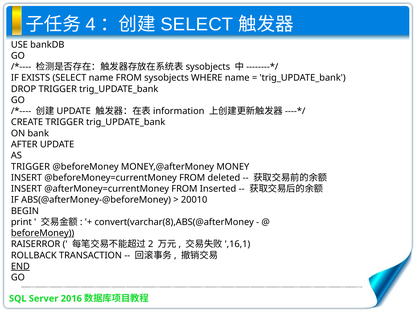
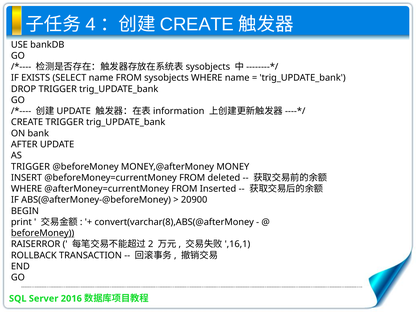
SELECT: SELECT -> CREATE (197, 24)
INSERT: INSERT -> WHERE (27, 189)
20010: 20010 -> 20900 (194, 200)
END underline: present -> none (20, 266)
